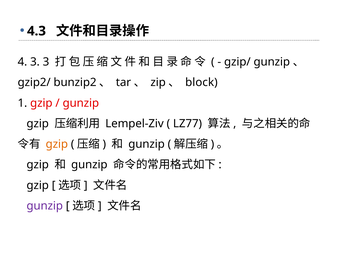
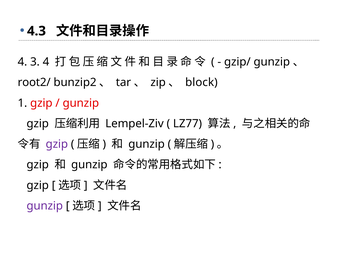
3 3: 3 -> 4 (46, 62)
gzip2/: gzip2/ -> root2/ (34, 82)
gzip colour: orange -> purple (57, 144)
